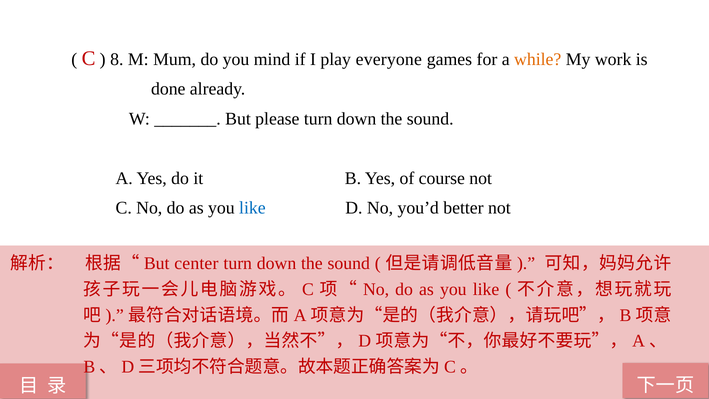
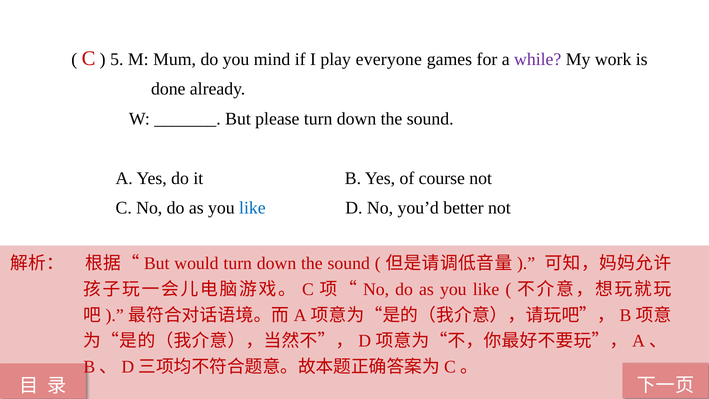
8: 8 -> 5 (117, 59)
while colour: orange -> purple (538, 59)
center: center -> would (196, 263)
